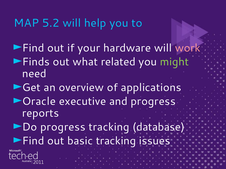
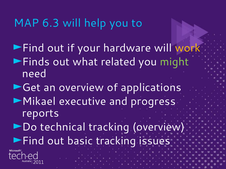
5.2: 5.2 -> 6.3 (51, 23)
work colour: pink -> yellow (188, 48)
Oracle: Oracle -> Mikael (39, 102)
Do progress: progress -> technical (63, 127)
tracking database: database -> overview (159, 127)
